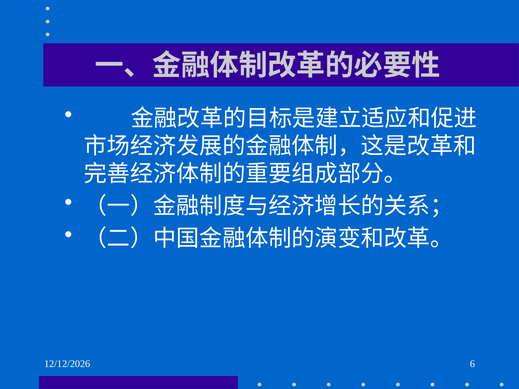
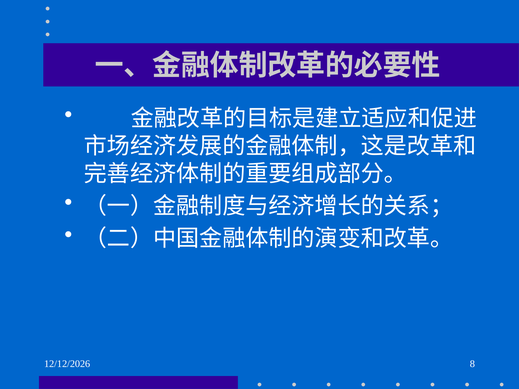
6: 6 -> 8 (472, 364)
